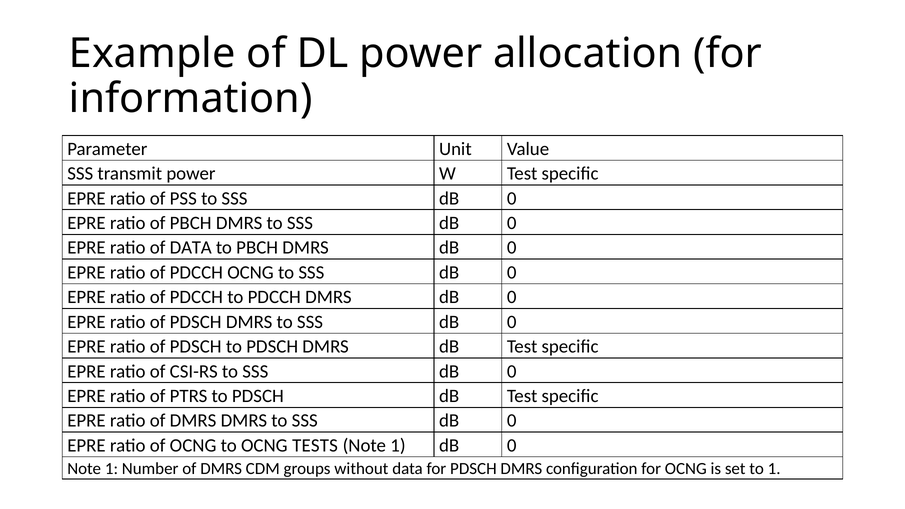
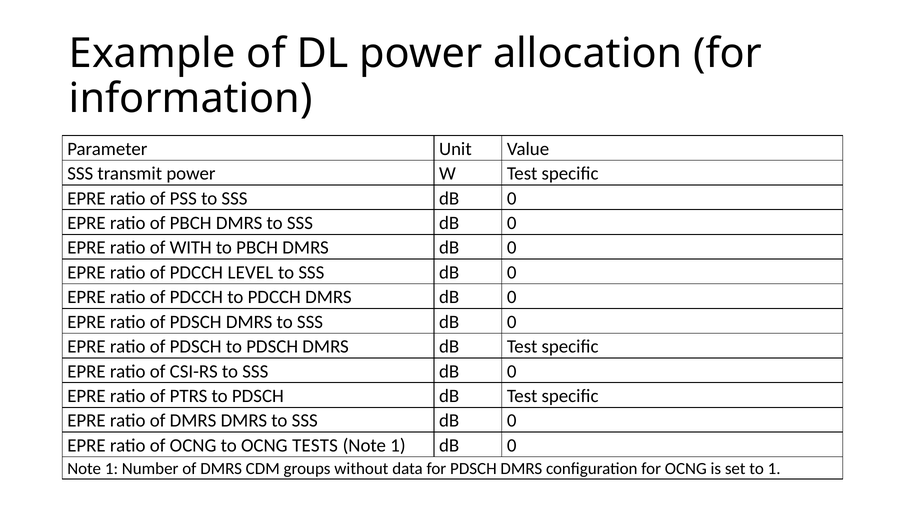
of DATA: DATA -> WITH (191, 248)
PDCCH OCNG: OCNG -> LEVEL (250, 272)
